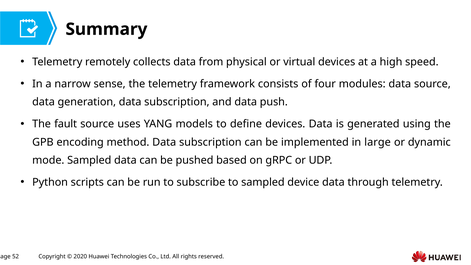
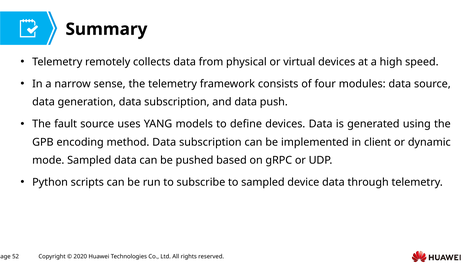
large: large -> client (378, 142)
